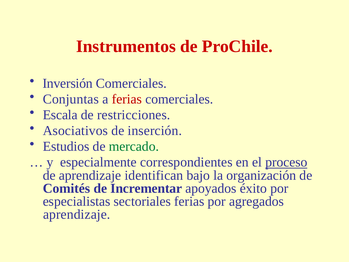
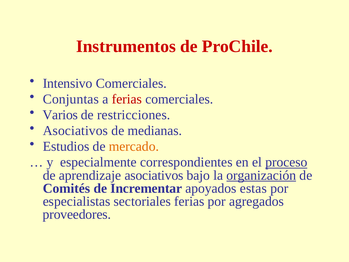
Inversión: Inversión -> Intensivo (68, 83)
Escala: Escala -> Varios (60, 115)
inserción: inserción -> medianas (155, 131)
mercado colour: green -> orange (134, 146)
aprendizaje identifican: identifican -> asociativos (154, 175)
organización underline: none -> present (261, 175)
éxito: éxito -> estas (253, 188)
aprendizaje: aprendizaje -> proveedores (77, 214)
